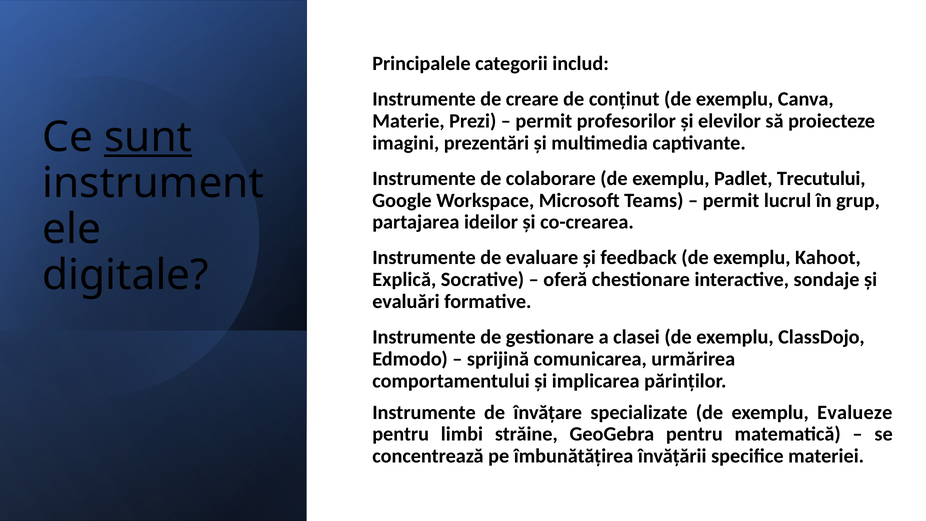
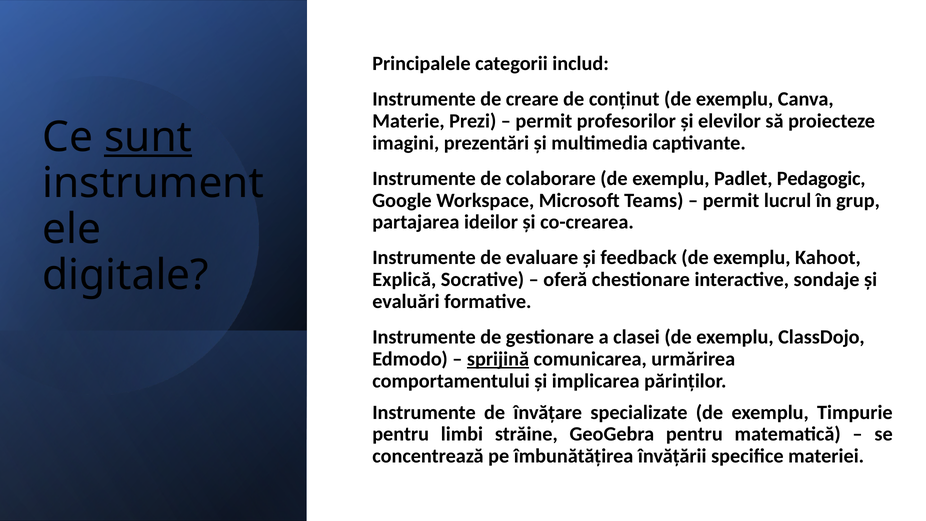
Trecutului: Trecutului -> Pedagogic (821, 178)
sprijină underline: none -> present (498, 359)
Evalueze: Evalueze -> Timpurie (855, 412)
